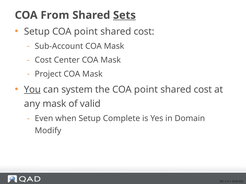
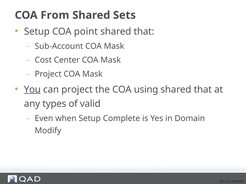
Sets underline: present -> none (124, 15)
cost: cost -> that (144, 32)
can system: system -> project (77, 90)
the COA point: point -> using (146, 90)
cost: cost -> that (203, 90)
any mask: mask -> types (54, 104)
